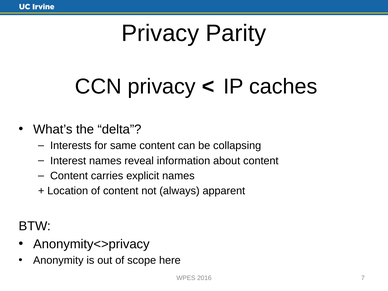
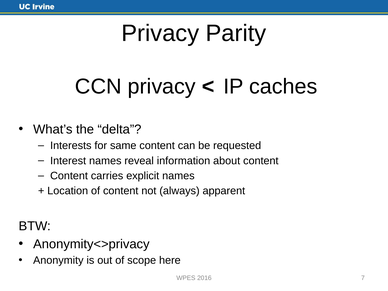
collapsing: collapsing -> requested (237, 146)
